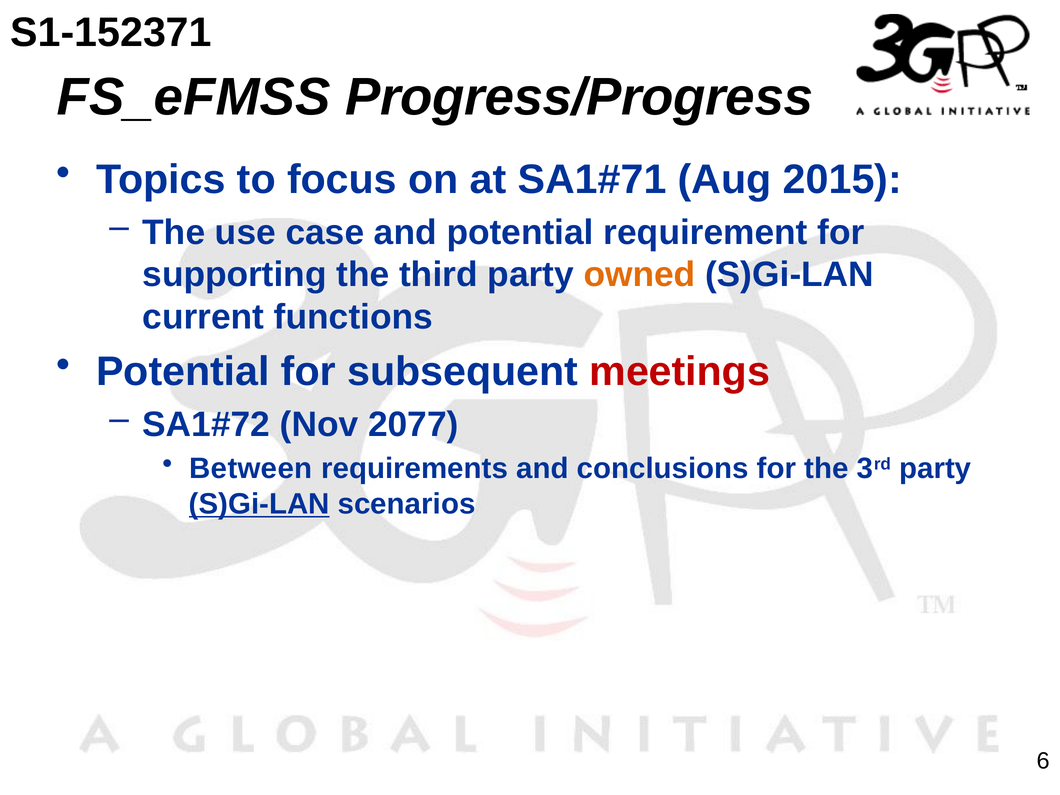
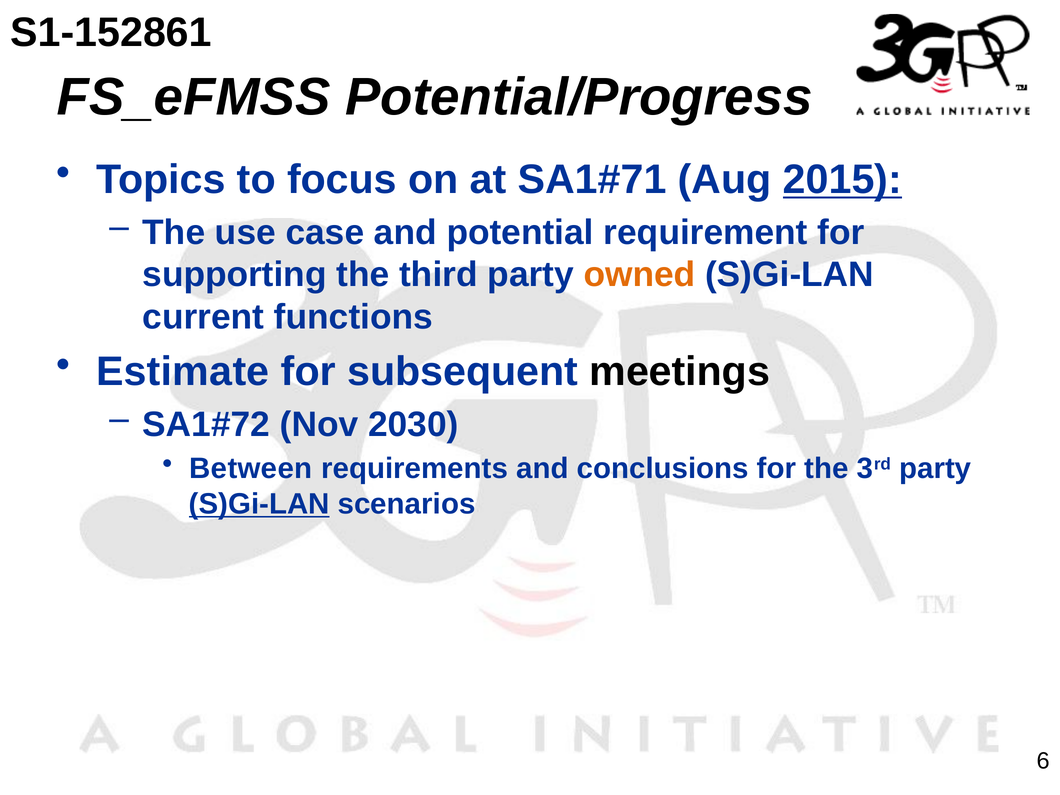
S1-152371: S1-152371 -> S1-152861 (111, 33)
Progress/Progress: Progress/Progress -> Potential/Progress (579, 97)
2015 underline: none -> present (842, 180)
Potential: Potential -> Estimate (183, 372)
meetings colour: red -> black (680, 372)
2077: 2077 -> 2030 (413, 424)
